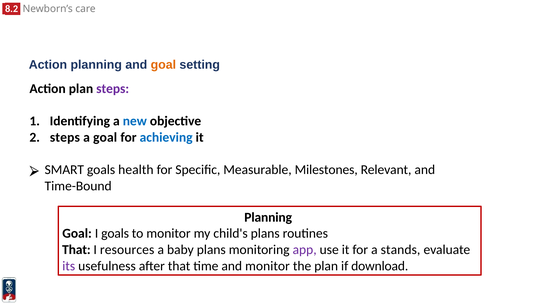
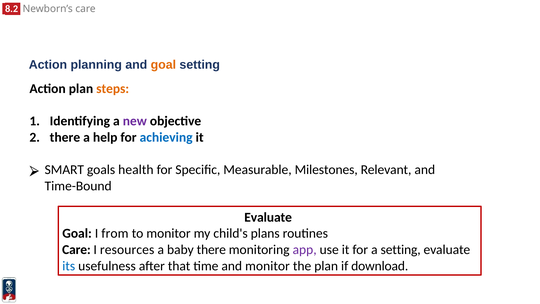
steps colour: purple -> orange (113, 89)
new colour: blue -> purple (135, 121)
steps: steps -> there (65, 137)
a goal: goal -> help (105, 137)
Planning: Planning -> Evaluate (268, 217)
I goals: goals -> from (115, 233)
That: That -> Care (76, 250)
baby plans: plans -> there (211, 250)
a stands: stands -> setting (401, 250)
its colour: purple -> blue (69, 266)
